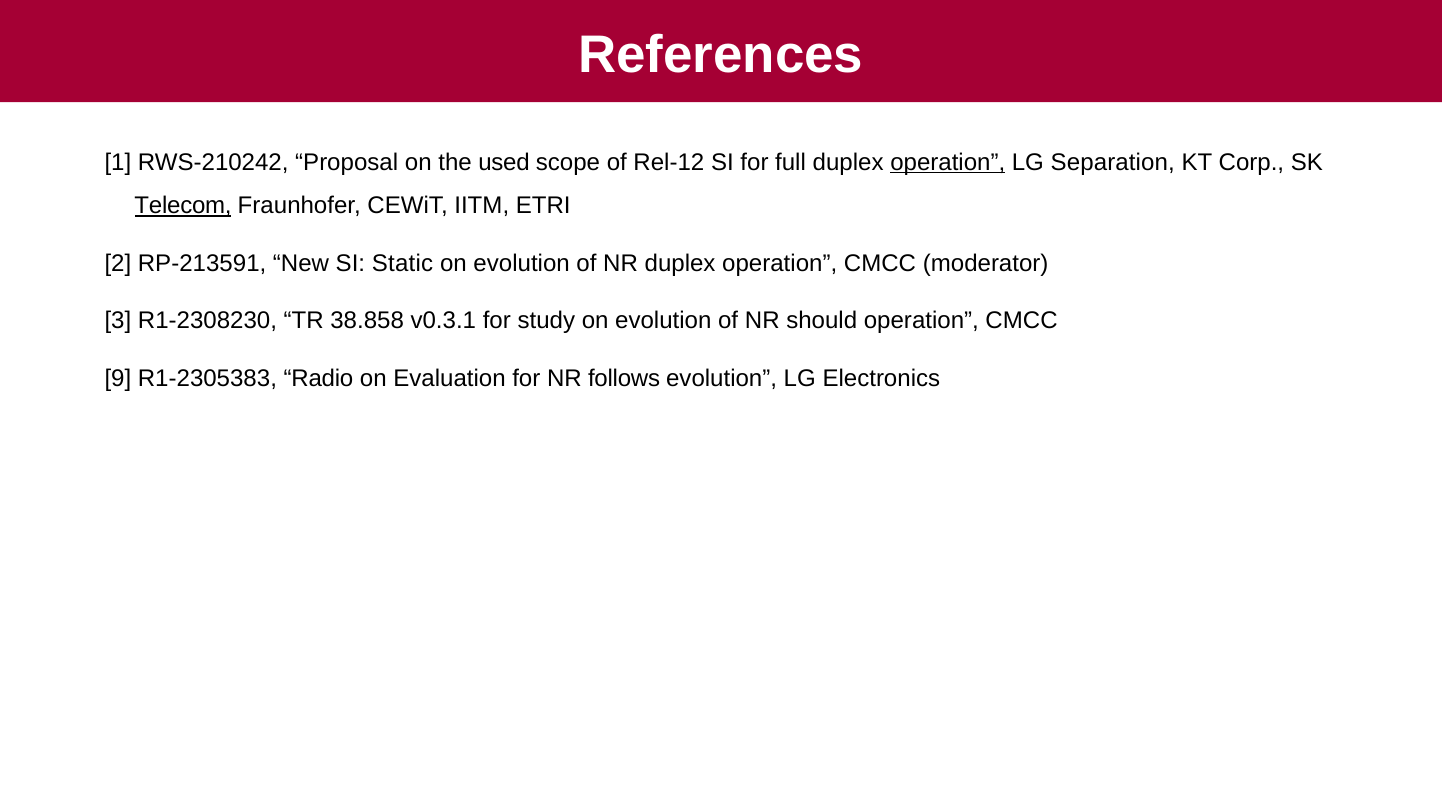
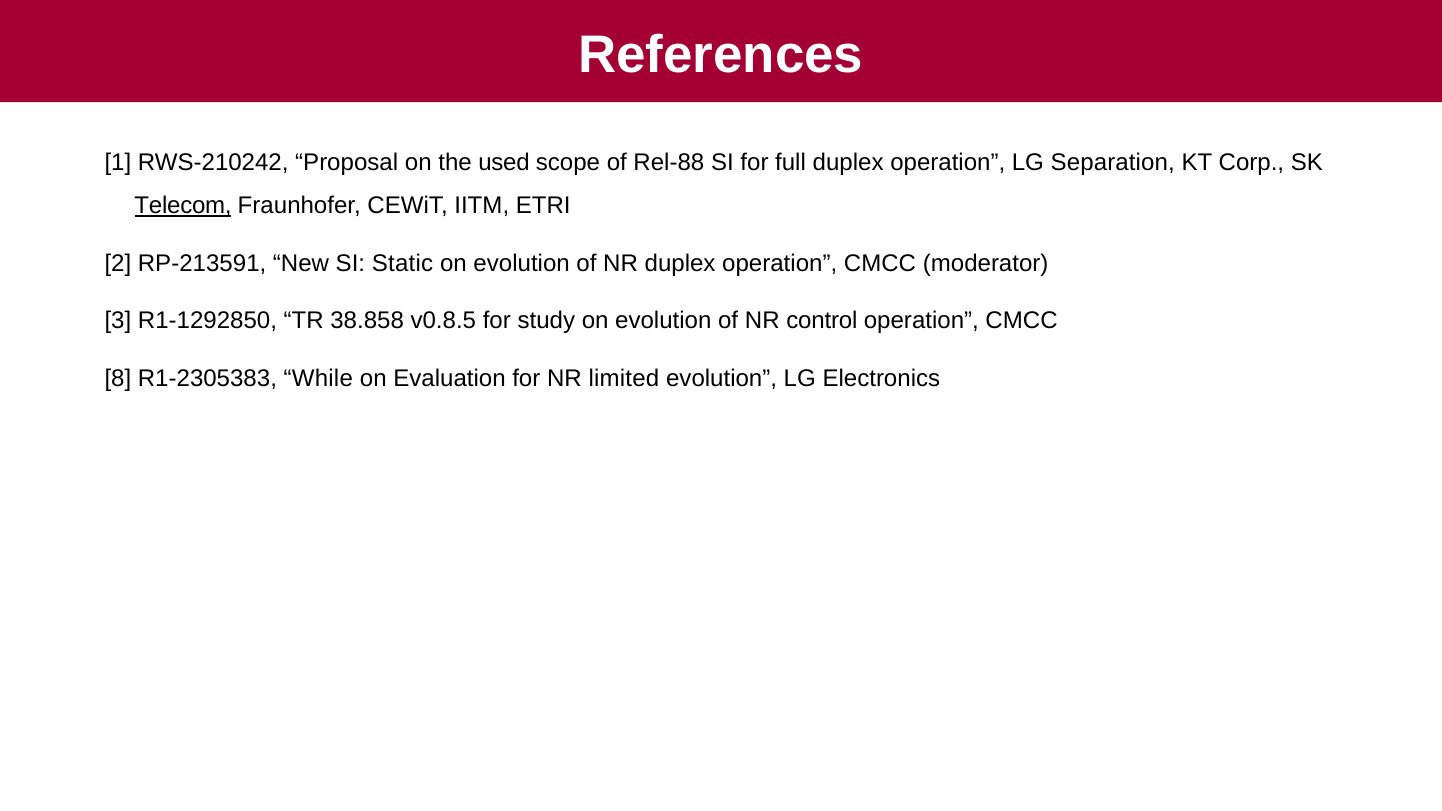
Rel-12: Rel-12 -> Rel-88 (669, 162)
operation underline: present -> none (948, 162)
R1-2308230: R1-2308230 -> R1-1292850 (207, 321)
v0.3.1: v0.3.1 -> v0.8.5 (443, 321)
should: should -> control (822, 321)
9: 9 -> 8 (118, 379)
Radio: Radio -> While (318, 379)
follows: follows -> limited (624, 379)
